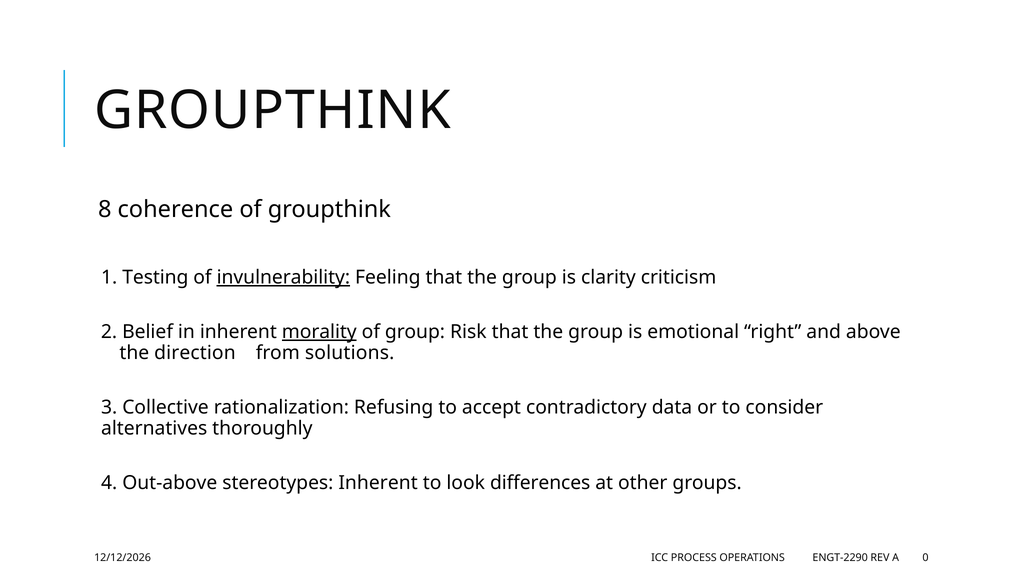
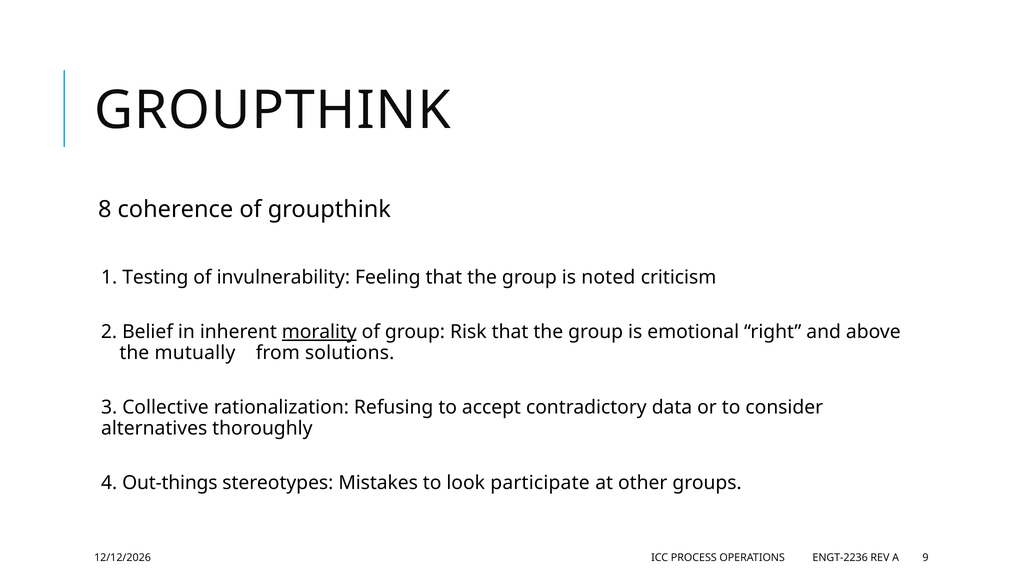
invulnerability underline: present -> none (283, 277)
clarity: clarity -> noted (608, 277)
direction: direction -> mutually (195, 353)
Out-above: Out-above -> Out-things (170, 483)
stereotypes Inherent: Inherent -> Mistakes (378, 483)
differences: differences -> participate (540, 483)
ENGT-2290: ENGT-2290 -> ENGT-2236 (840, 558)
0: 0 -> 9 (925, 558)
